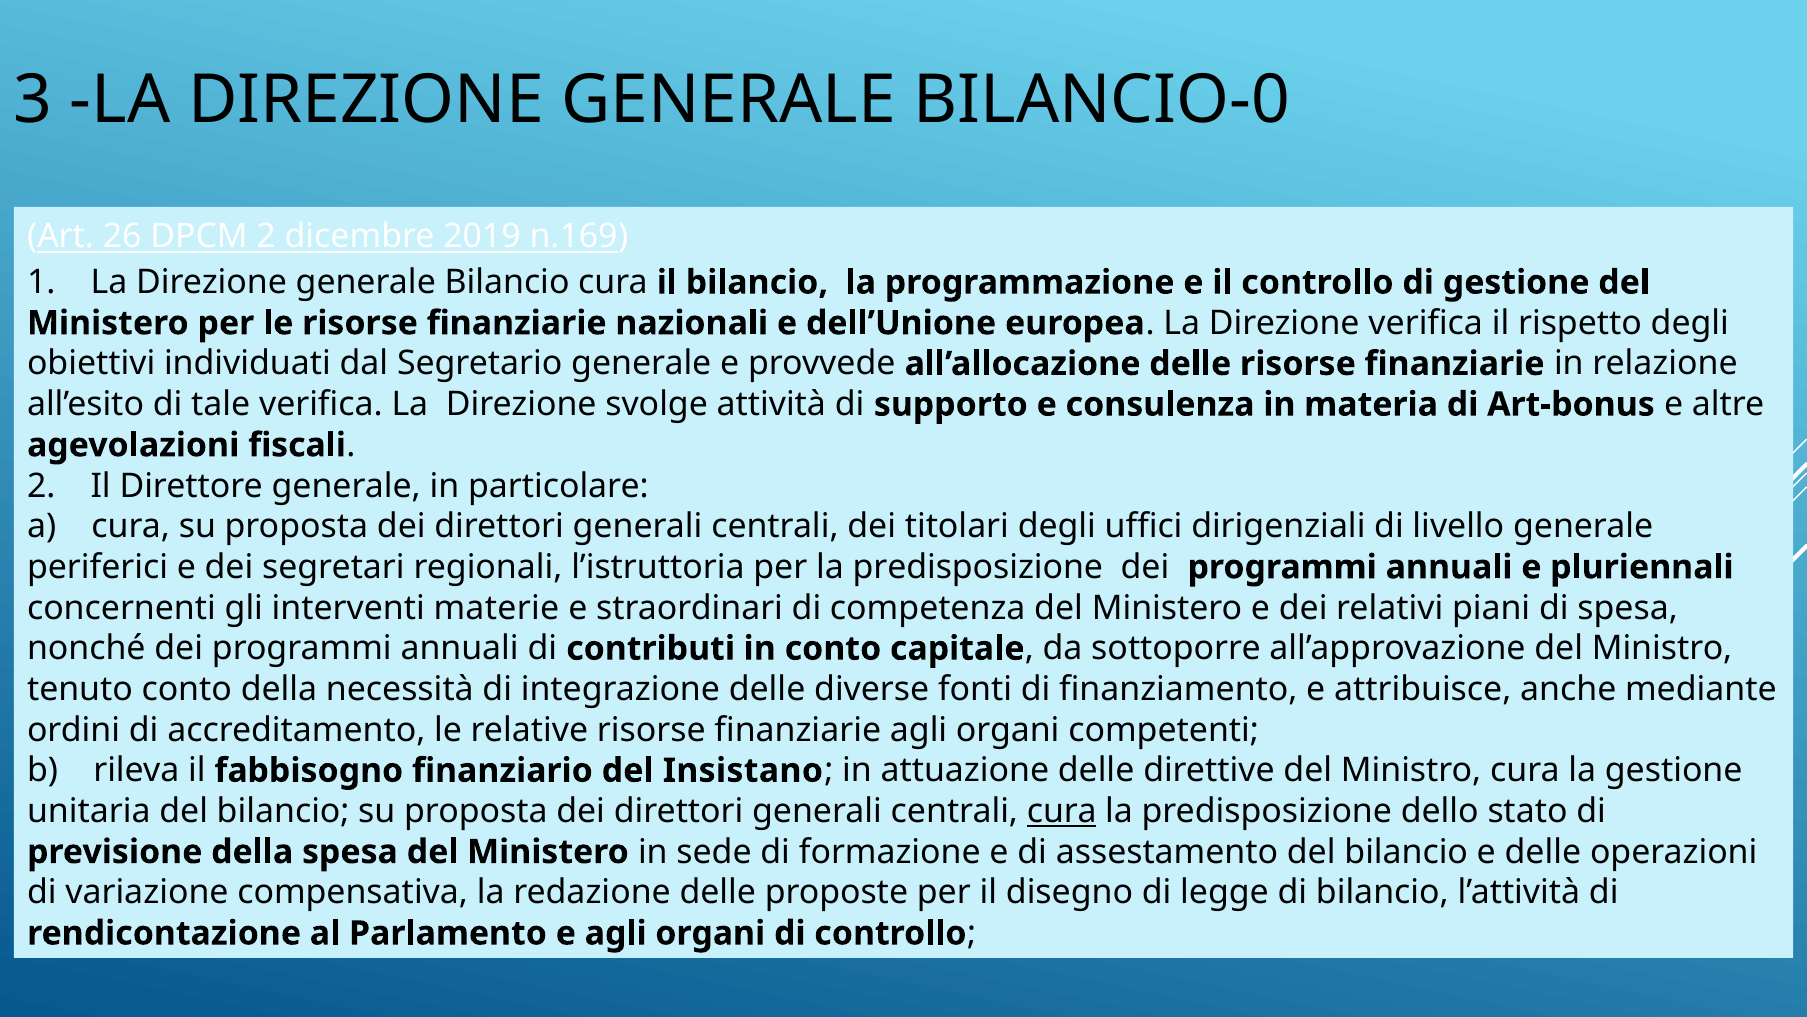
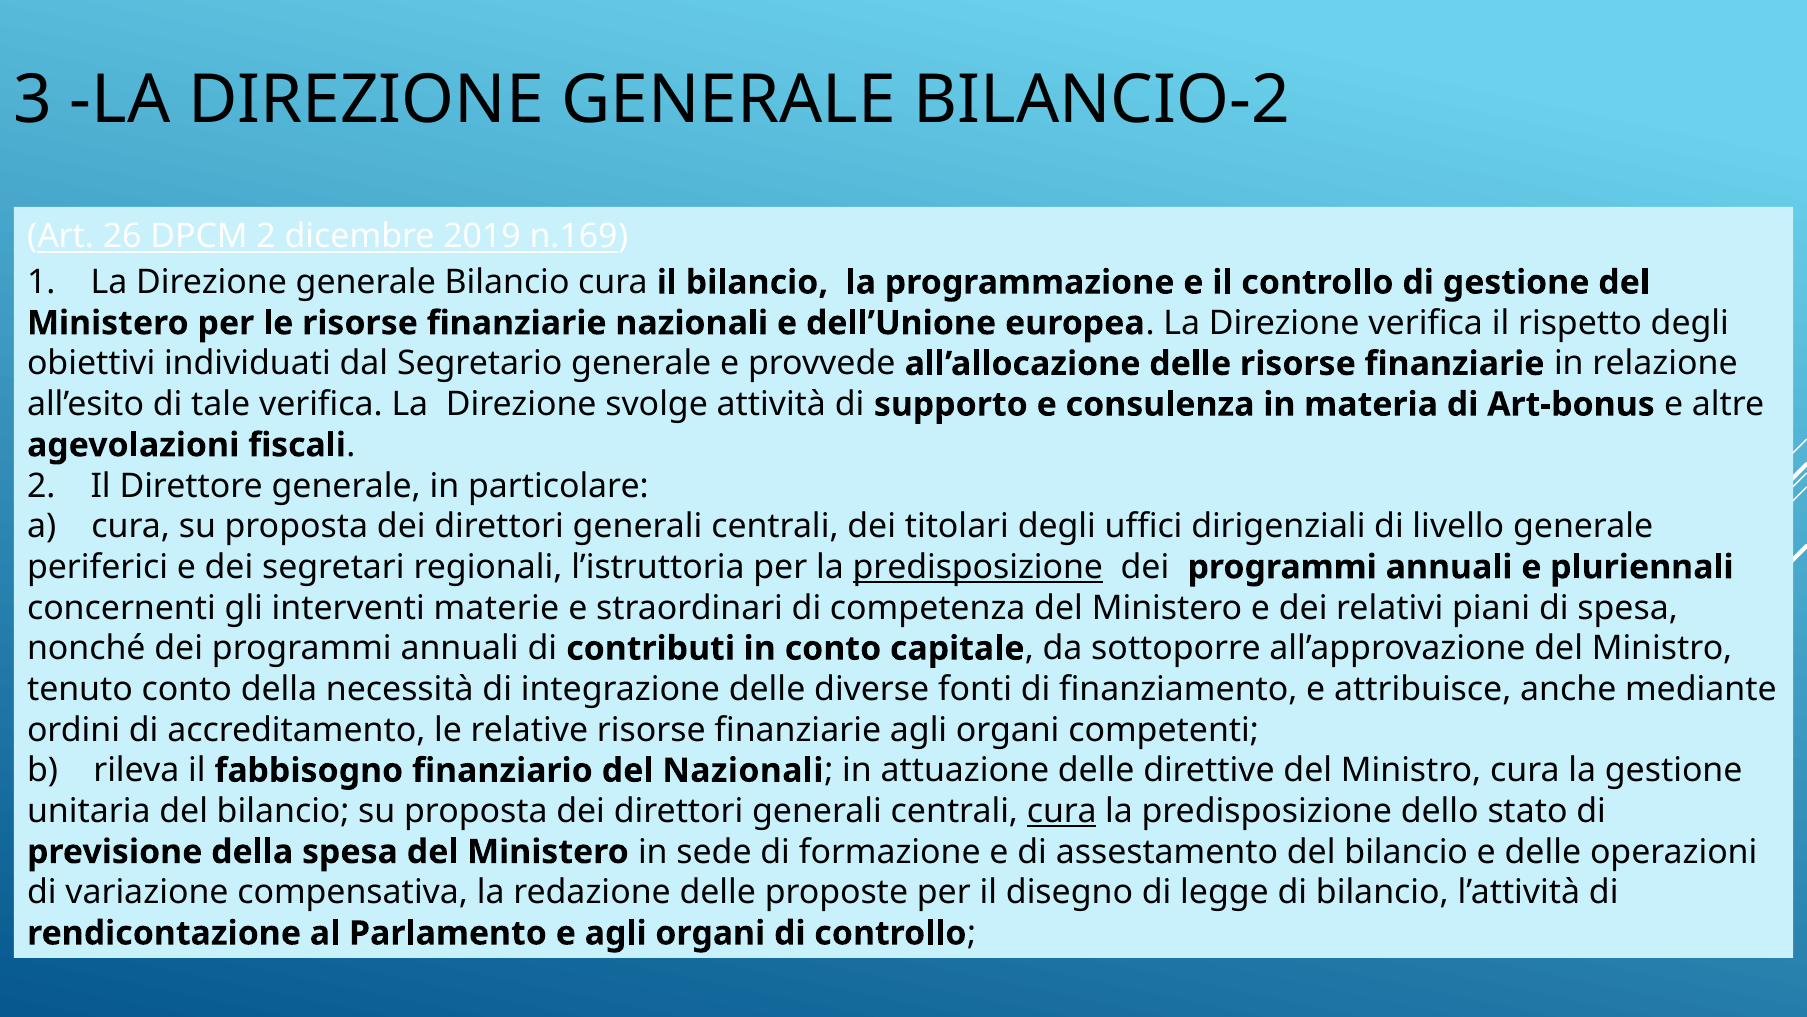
BILANCIO-0: BILANCIO-0 -> BILANCIO-2 (1102, 100)
predisposizione underline: none -> present (978, 567)
del Insistano: Insistano -> Nazionali (743, 770)
